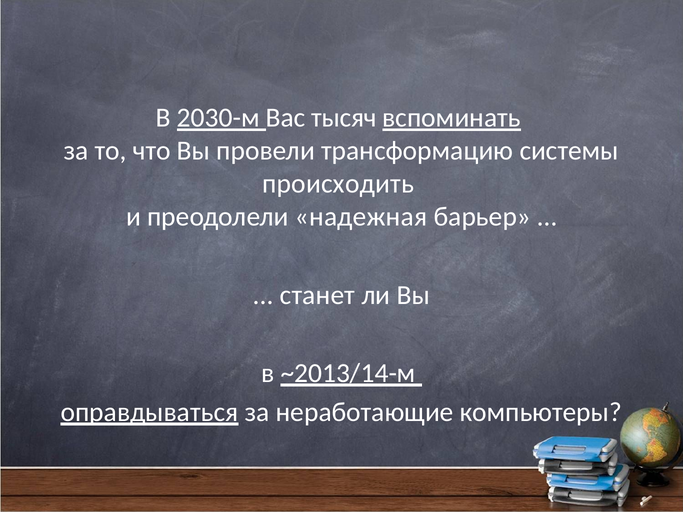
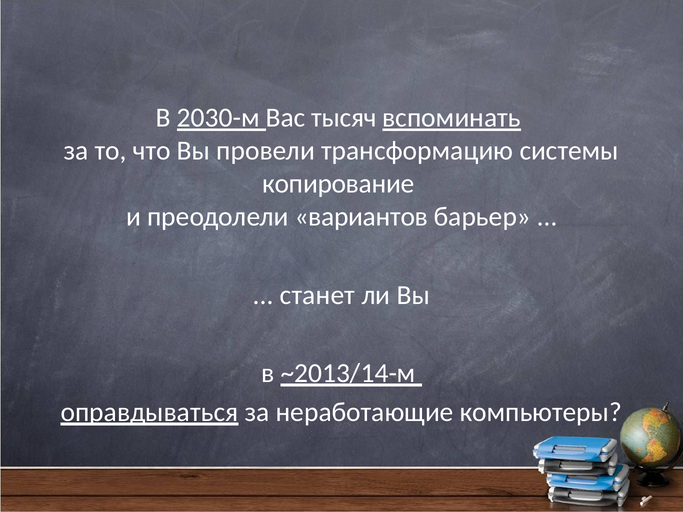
происходить: происходить -> копирование (338, 184)
надежная: надежная -> вариантов (361, 217)
